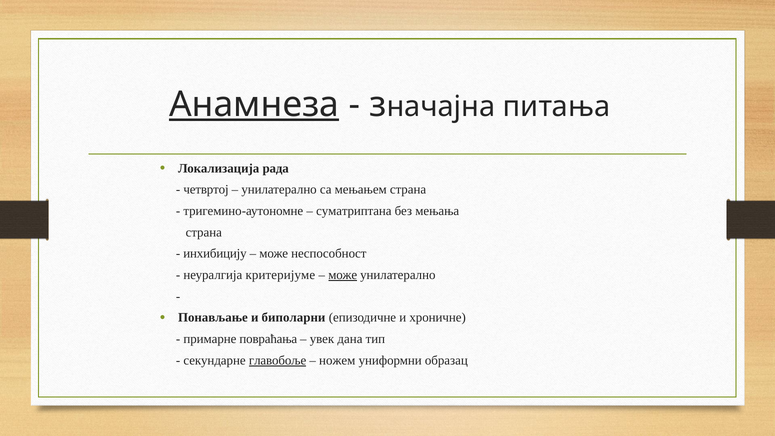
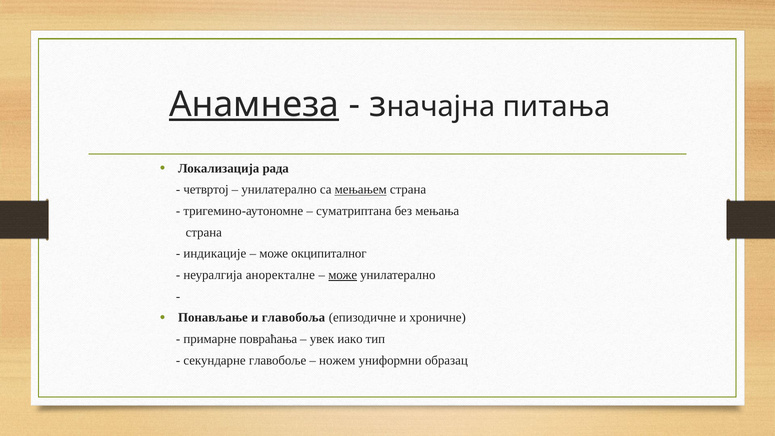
мењањем underline: none -> present (361, 190)
инхибицију: инхибицију -> индикације (215, 254)
неспособност: неспособност -> окципиталног (329, 254)
критеријуме: критеријуме -> аноректалне (280, 275)
биполарни: биполарни -> главобоља (293, 318)
дана: дана -> иако (350, 339)
главобоље underline: present -> none (278, 360)
